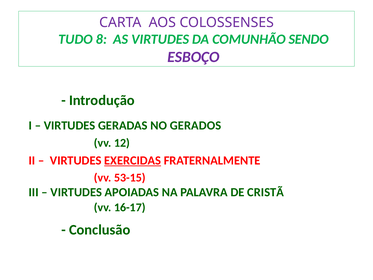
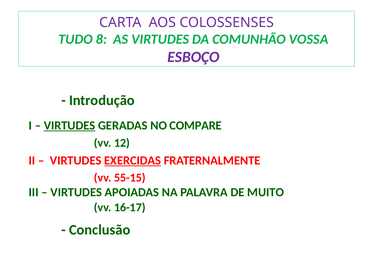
SENDO: SENDO -> VOSSA (309, 39)
VIRTUDES underline: none -> present (70, 126)
GERADOS: GERADOS -> COMPARE (196, 126)
53-15: 53-15 -> 55-15 (130, 178)
CRISTÃ: CRISTÃ -> MUITO (266, 192)
